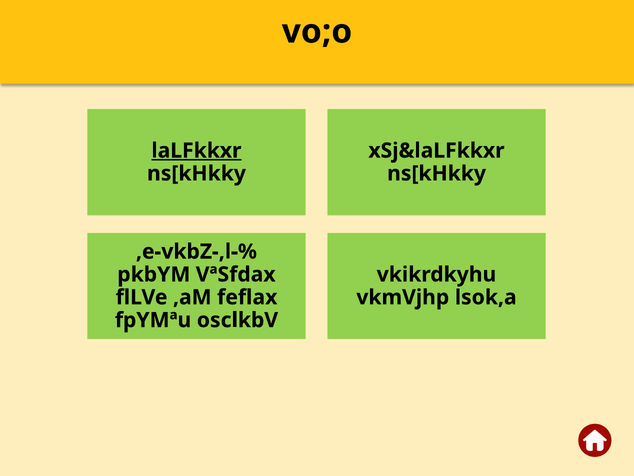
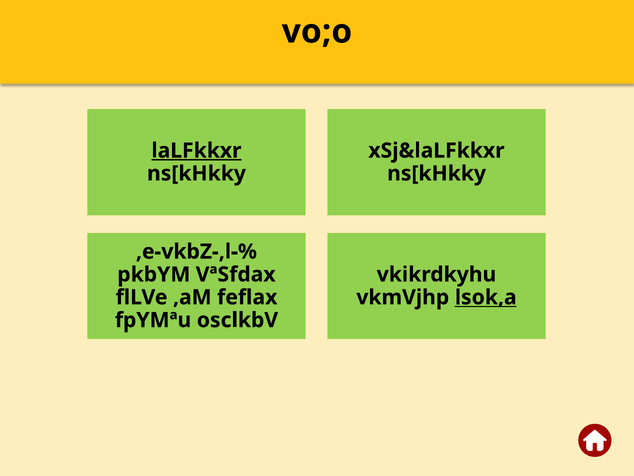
lsok,a underline: none -> present (486, 297)
